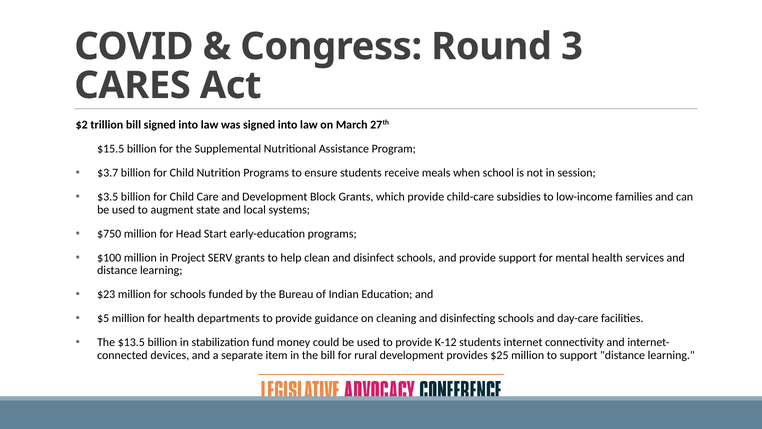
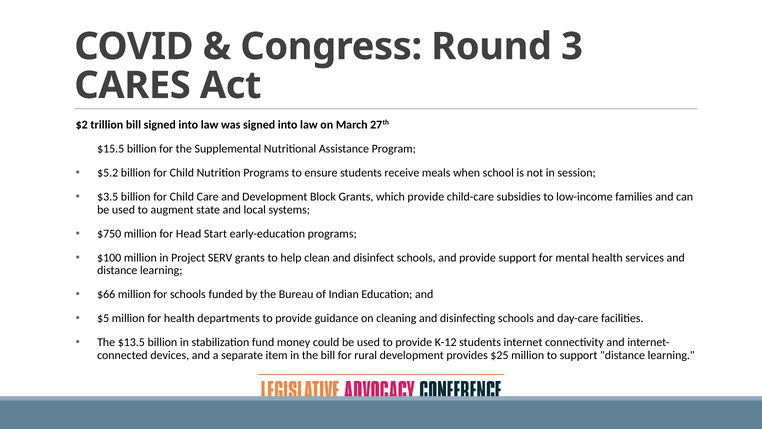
$3.7: $3.7 -> $5.2 (108, 173)
$23: $23 -> $66 (106, 294)
